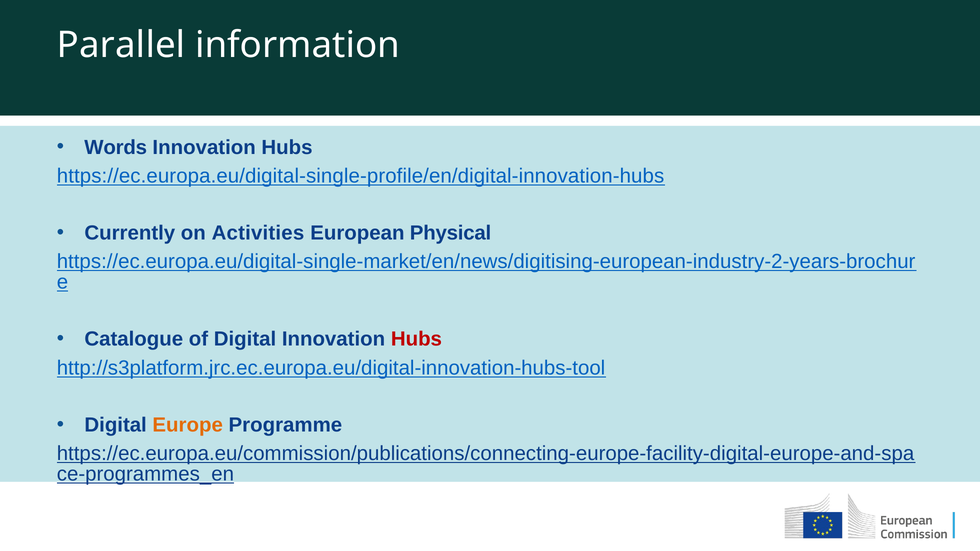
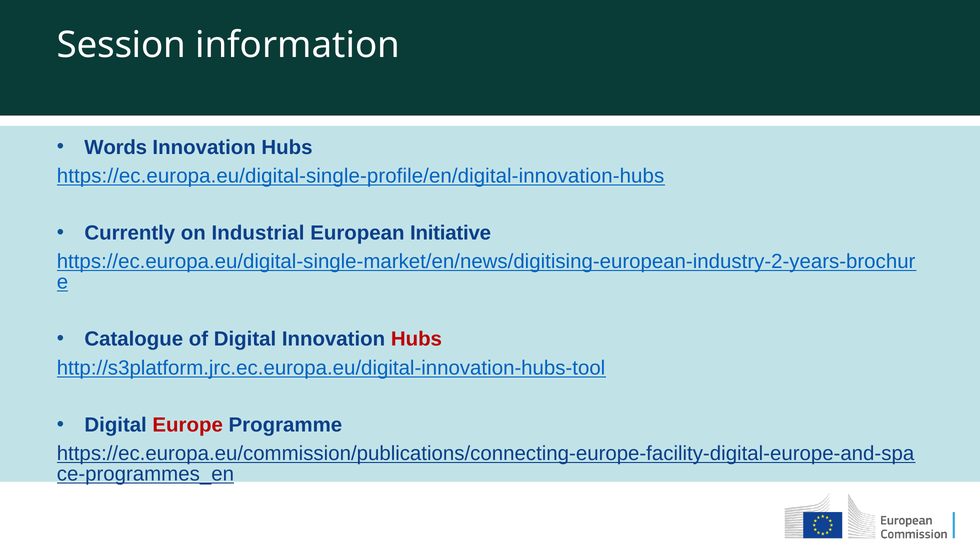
Parallel: Parallel -> Session (121, 45)
Activities: Activities -> Industrial (258, 233)
Physical: Physical -> Initiative (451, 233)
Europe colour: orange -> red (188, 425)
